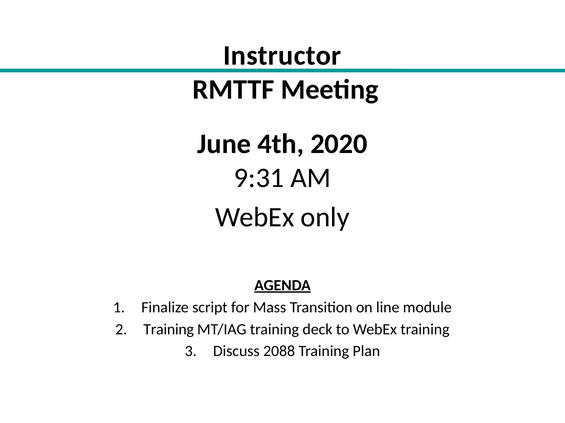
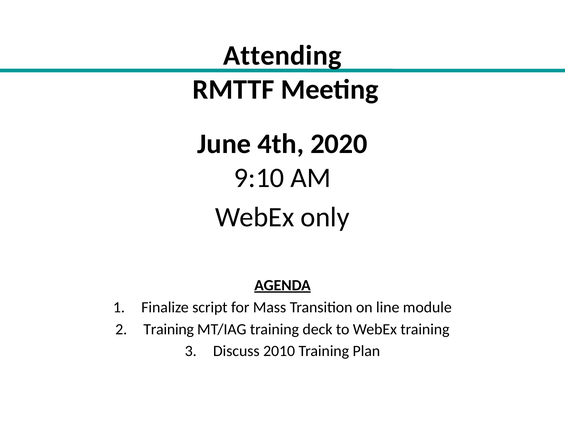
Instructor: Instructor -> Attending (282, 56)
9:31: 9:31 -> 9:10 (259, 178)
2088: 2088 -> 2010 (279, 352)
